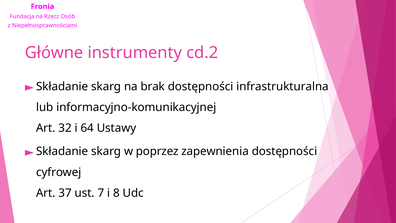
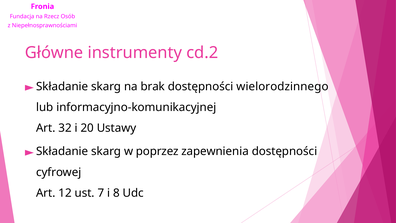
infrastrukturalna: infrastrukturalna -> wielorodzinnego (282, 86)
64: 64 -> 20 (87, 128)
37: 37 -> 12 (65, 193)
